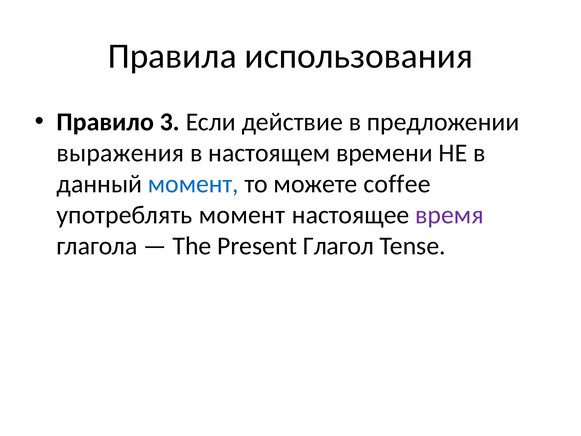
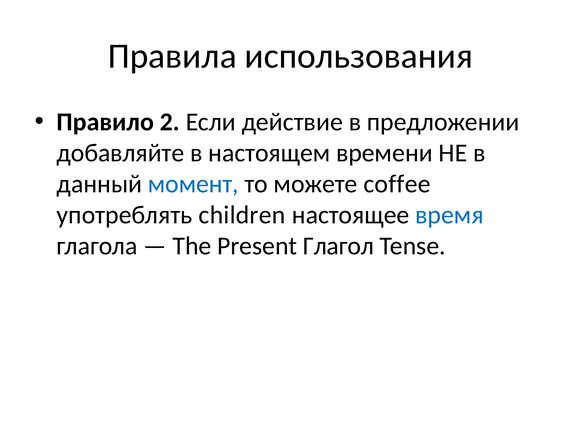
3: 3 -> 2 (170, 122)
выражения: выражения -> добавляйте (120, 153)
употреблять момент: момент -> children (242, 215)
время colour: purple -> blue (449, 215)
